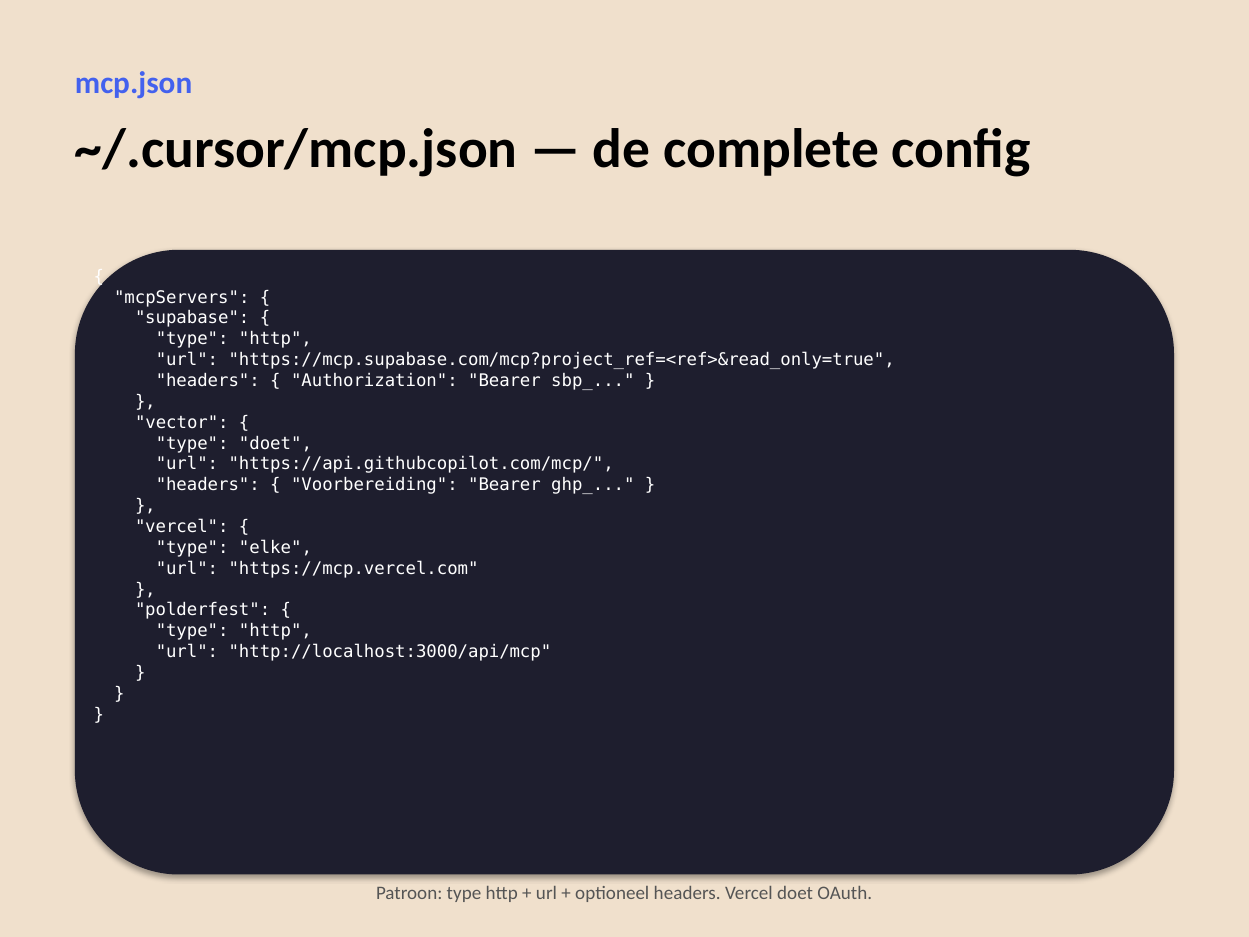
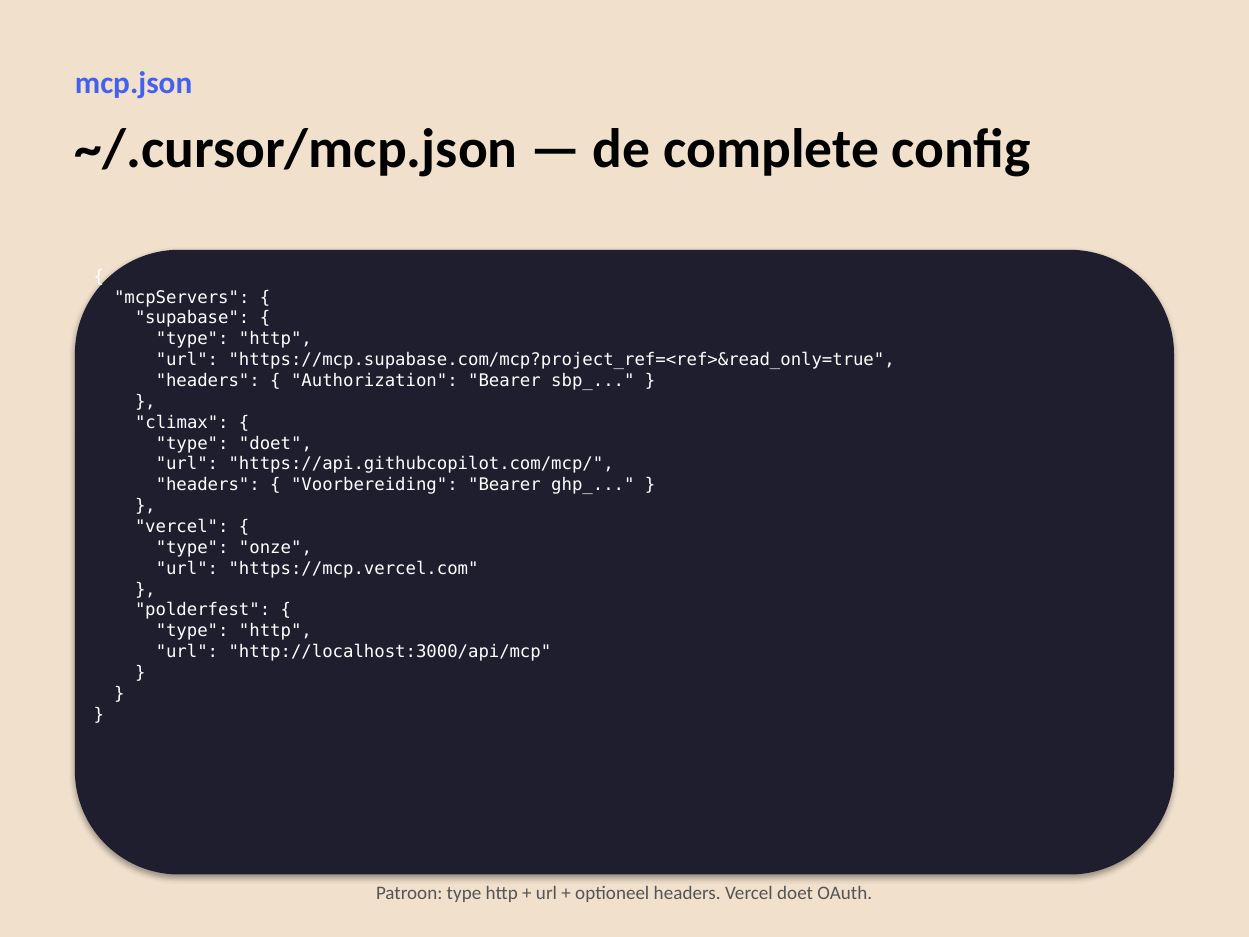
vector: vector -> climax (182, 422)
elke: elke -> onze (275, 547)
